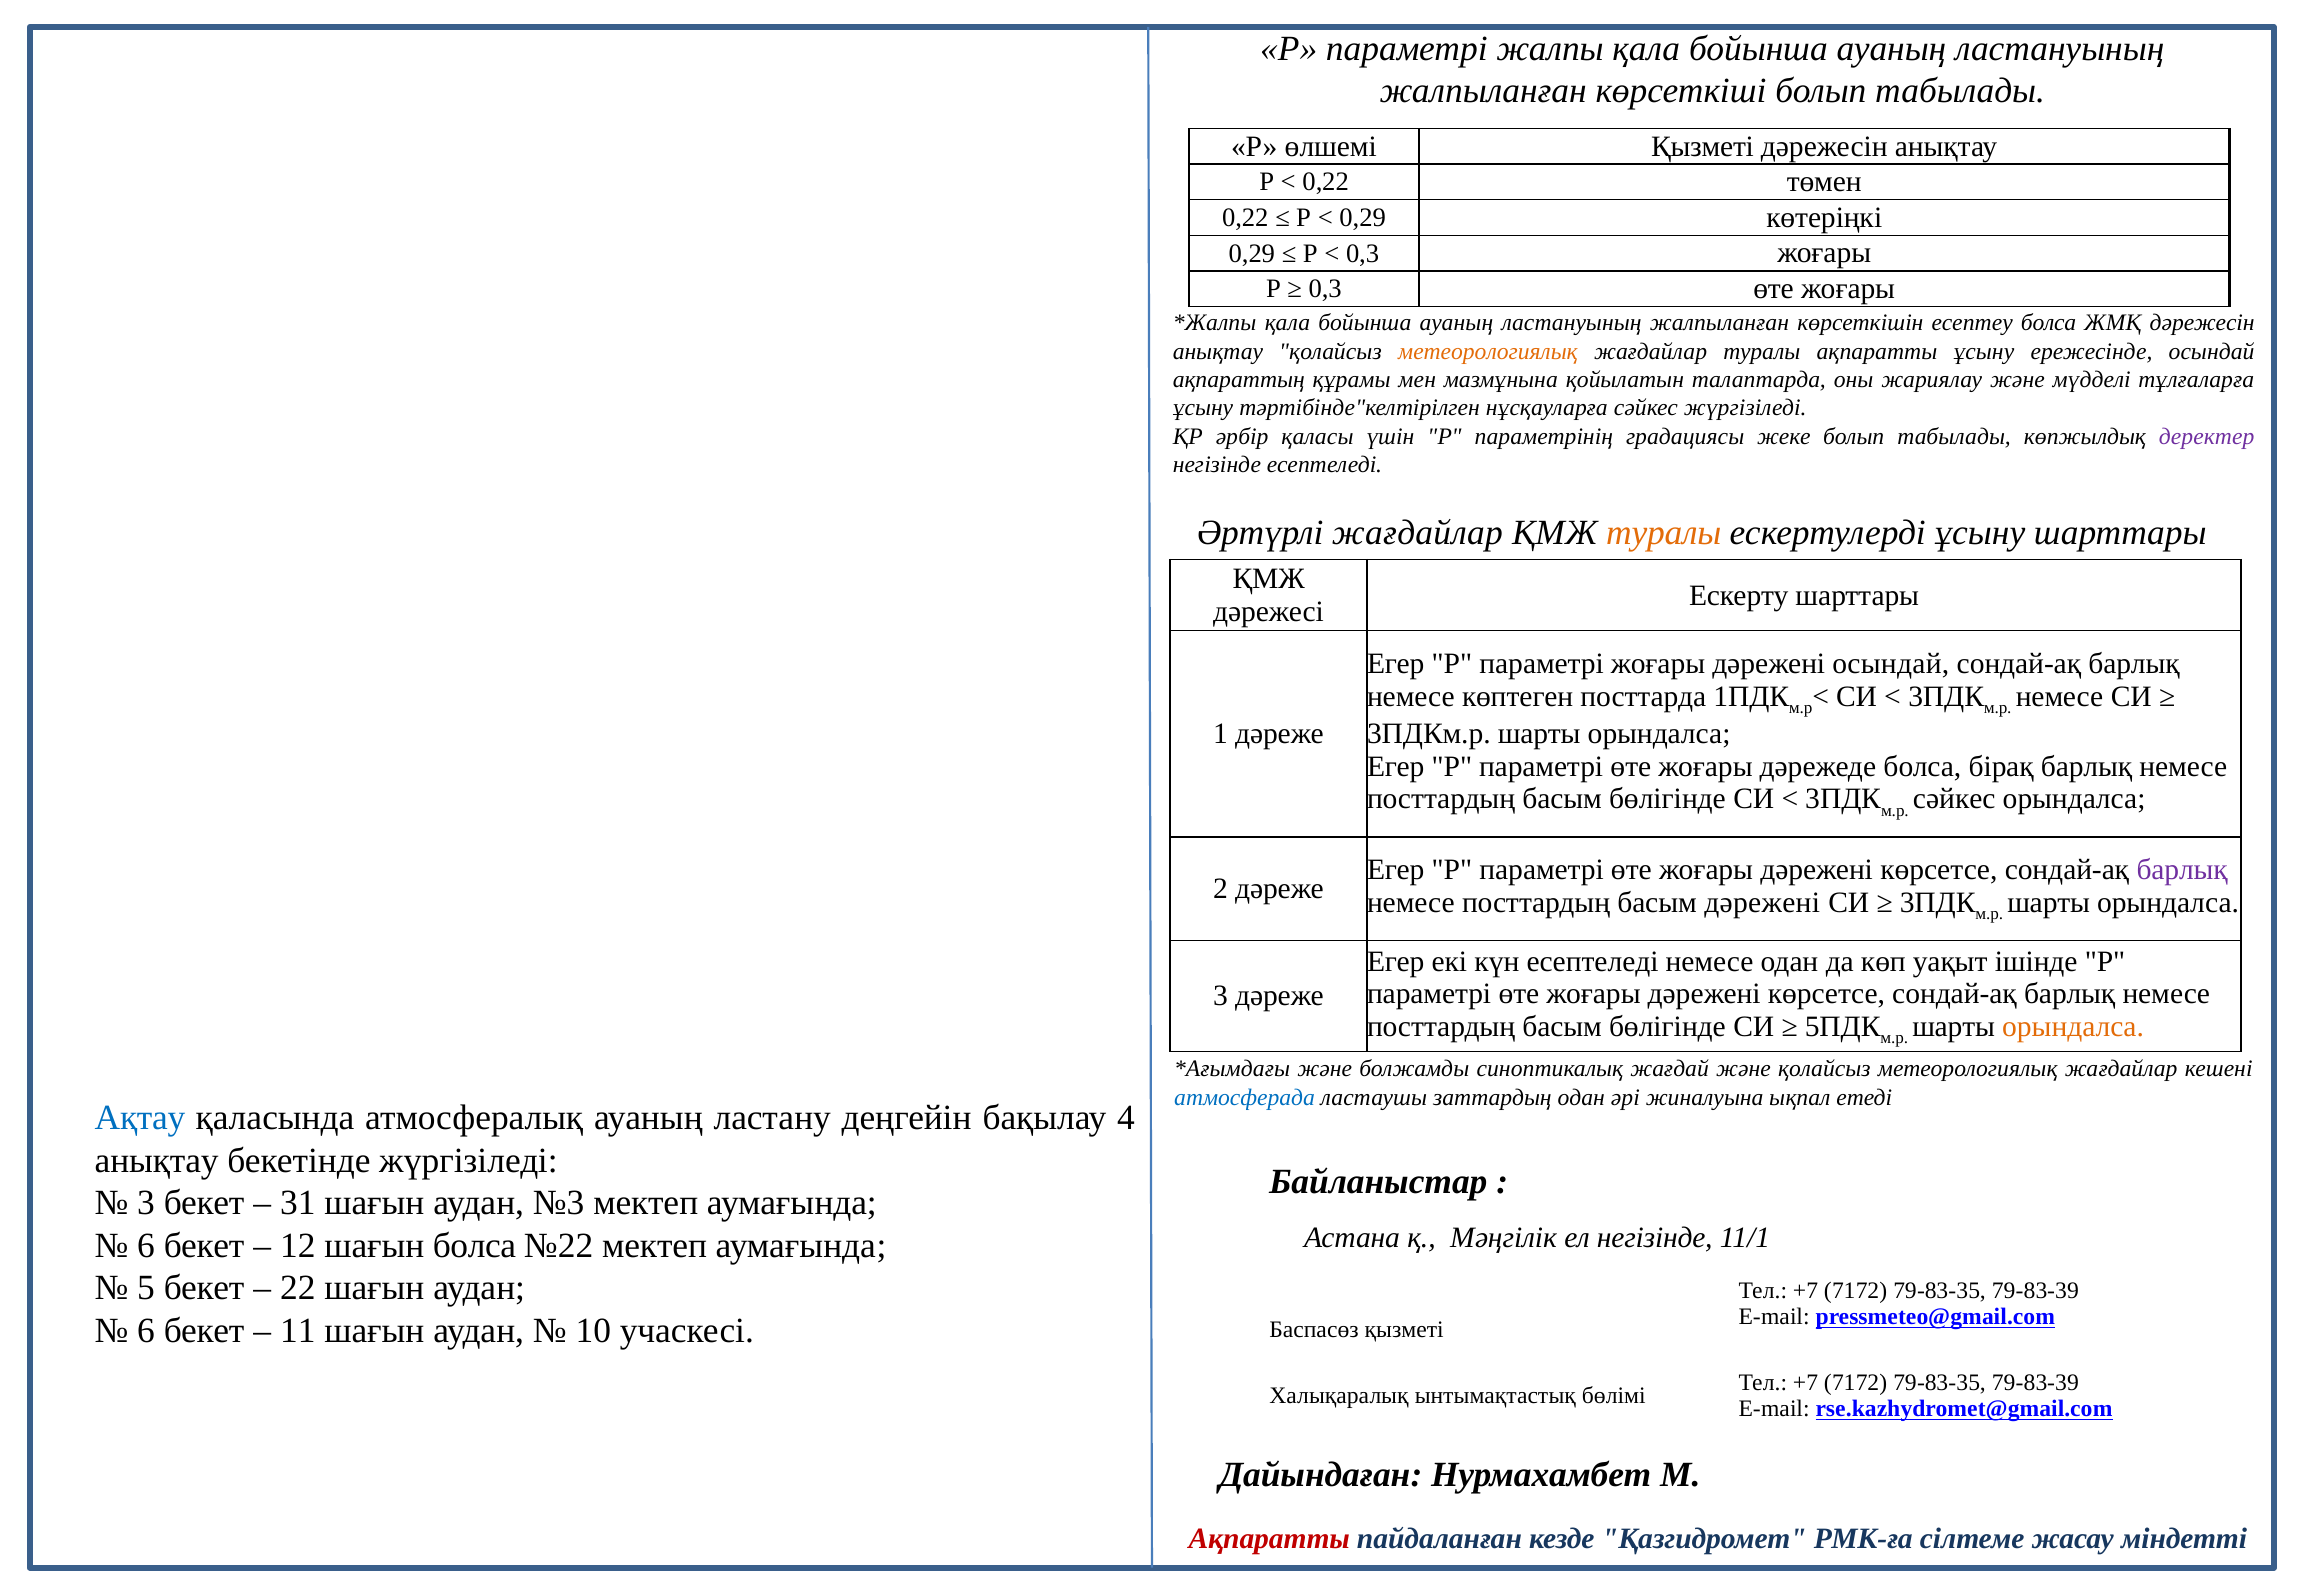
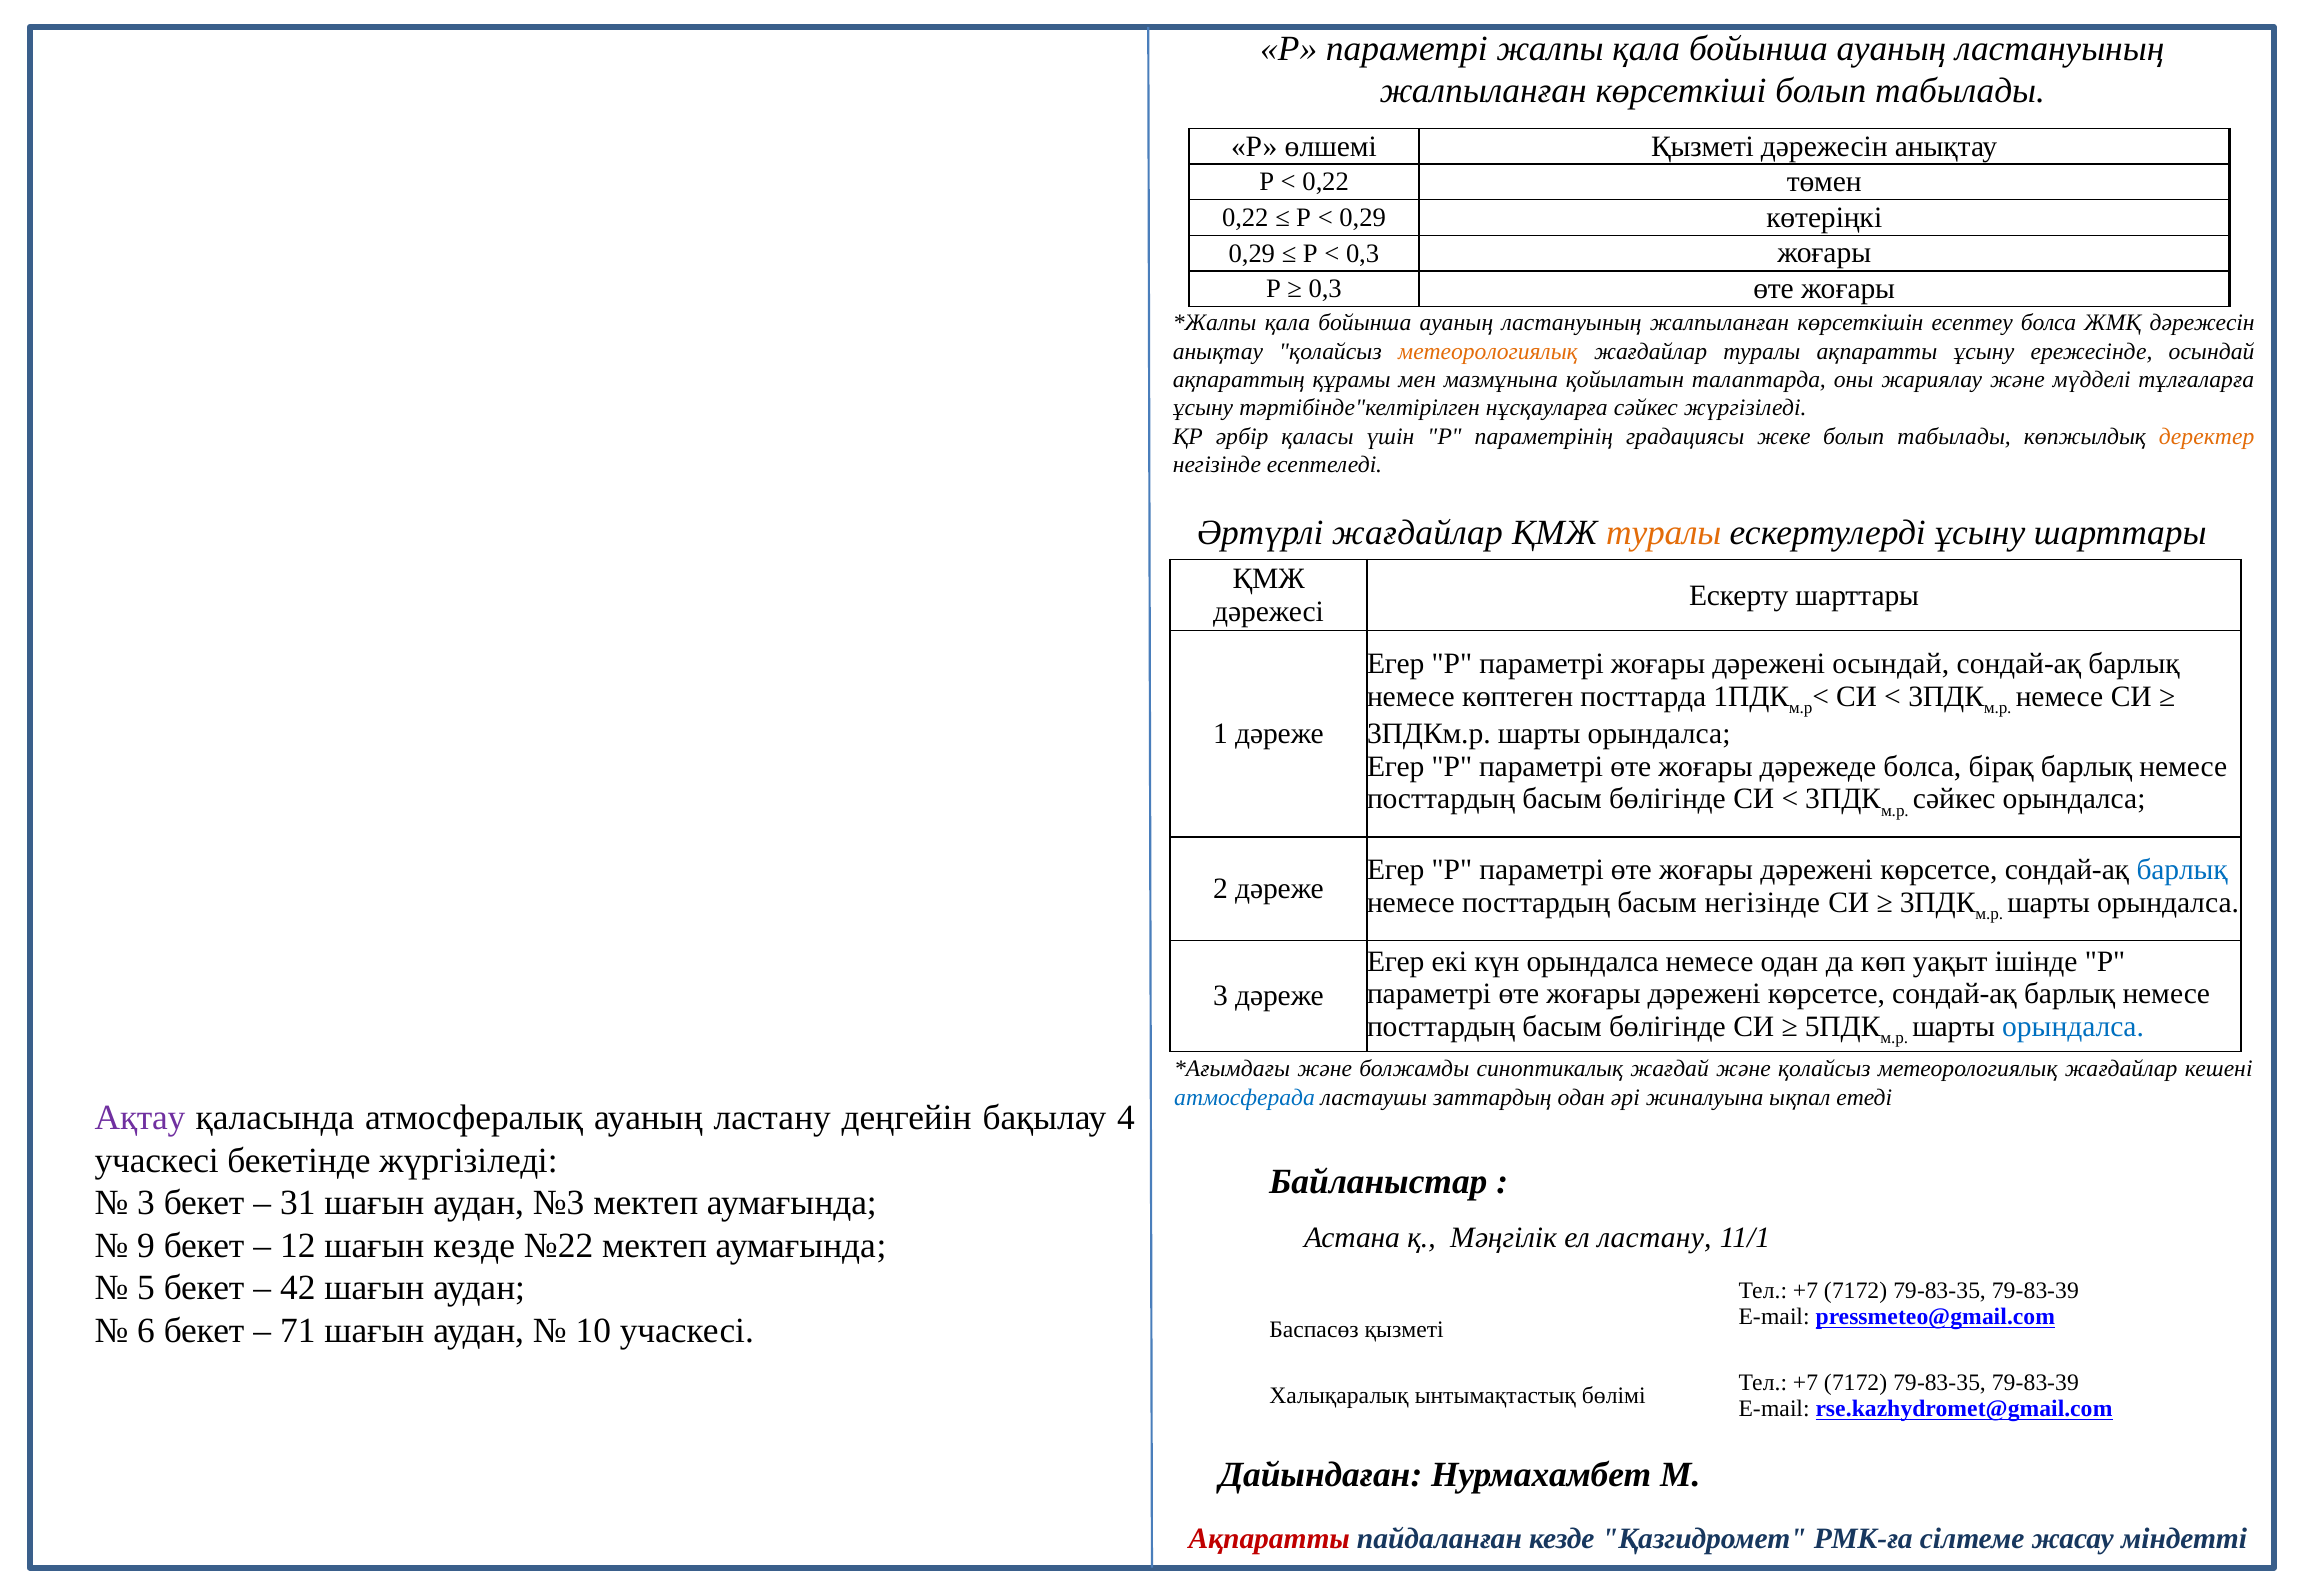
деректер colour: purple -> orange (2207, 436)
барлық colour: purple -> blue (2182, 870)
басым дәрежені: дәрежені -> негізінде (1762, 903)
күн есептеледі: есептеледі -> орындалса (1593, 961)
орындалса colour: orange -> blue (2073, 1026)
Ақтау colour: blue -> purple (140, 1118)
анықтау: анықтау -> учаскесі (157, 1160)
ел негізінде: негізінде -> ластану (1655, 1238)
6: 6 -> 9 (146, 1245)
шағын болса: болса -> кезде (474, 1245)
22: 22 -> 42 (298, 1288)
11: 11 -> 71 (298, 1331)
